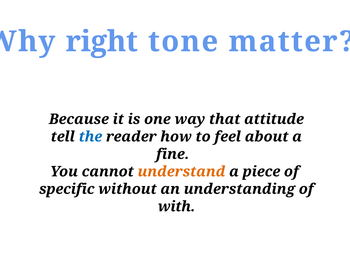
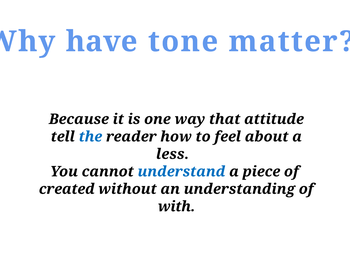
right: right -> have (102, 42)
fine: fine -> less (173, 154)
understand colour: orange -> blue (181, 172)
specific: specific -> created (67, 189)
